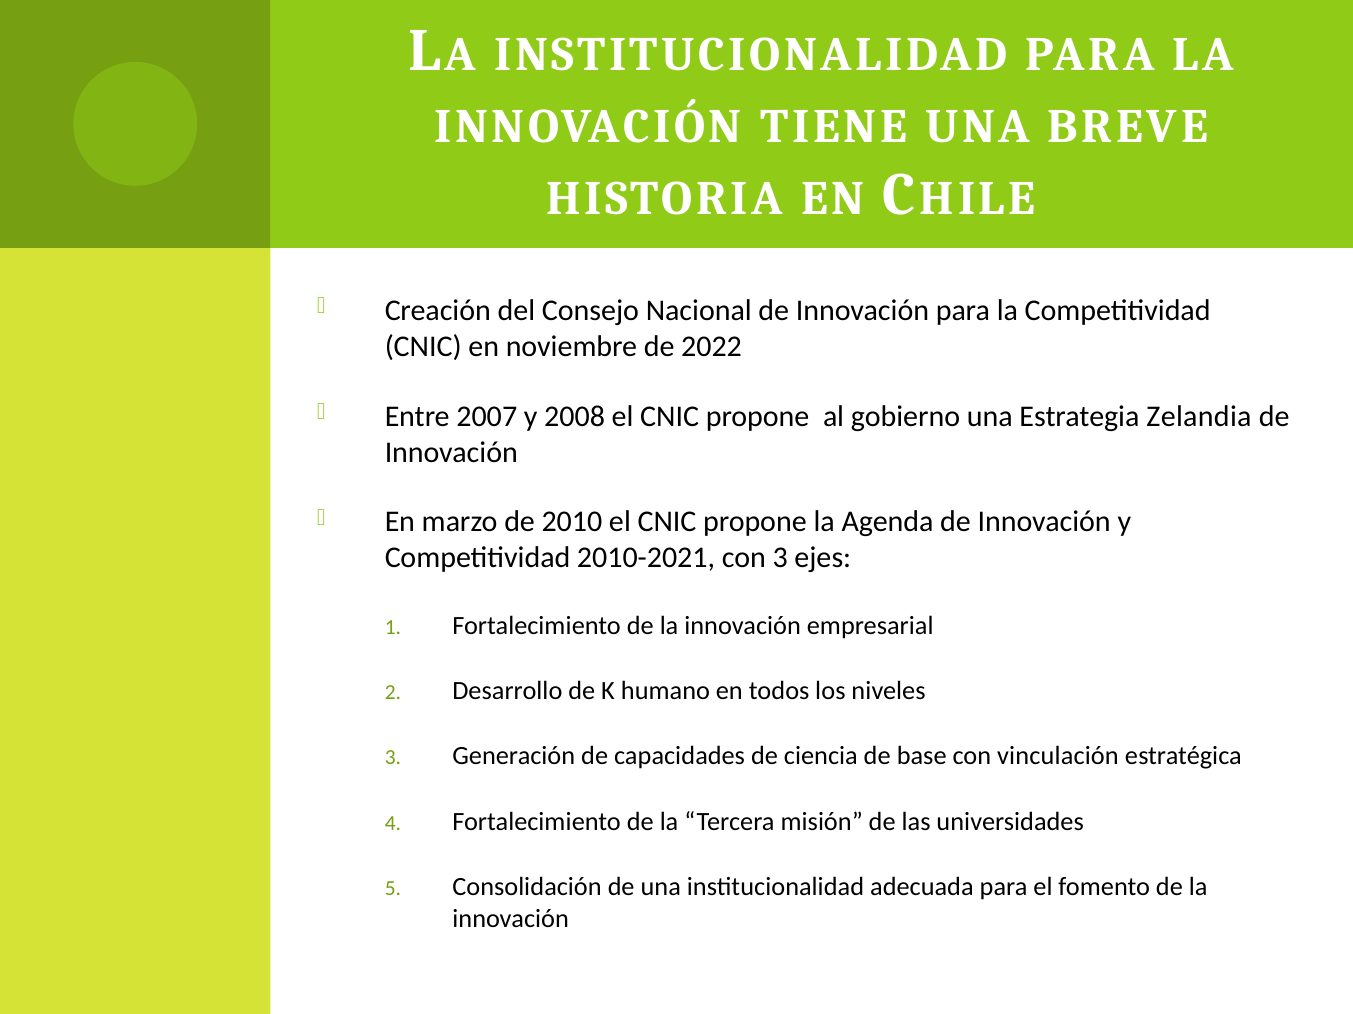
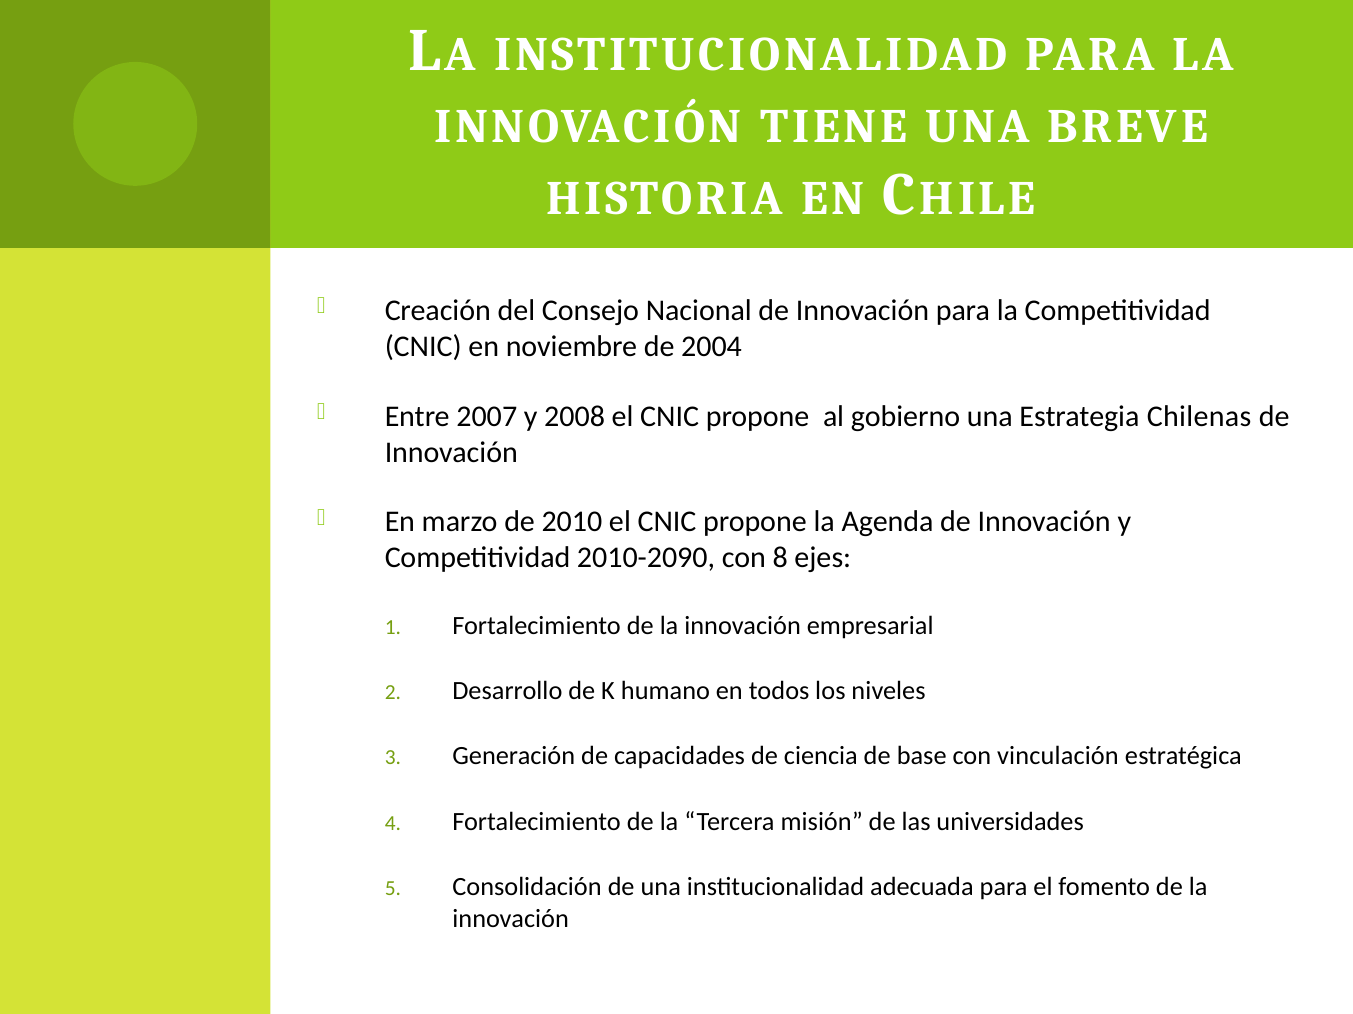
2022: 2022 -> 2004 (712, 347)
Zelandia: Zelandia -> Chilenas (1199, 416)
2010-2021: 2010-2021 -> 2010-2090 (646, 559)
con 3: 3 -> 8 (780, 559)
